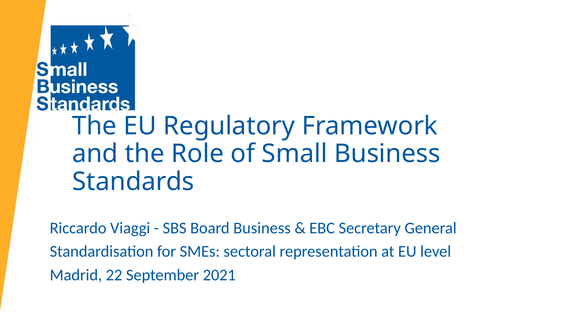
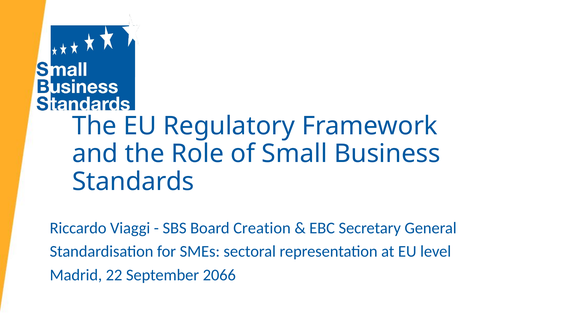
Board Business: Business -> Creation (262, 228)
2021: 2021 -> 2066 (219, 275)
